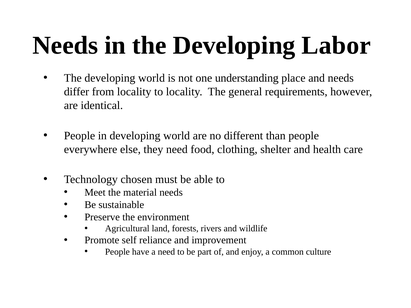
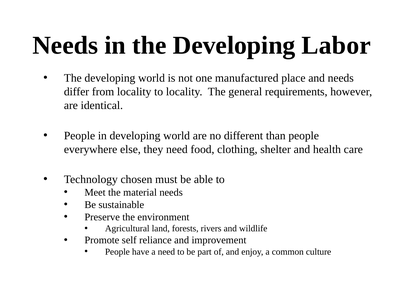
understanding: understanding -> manufactured (247, 78)
